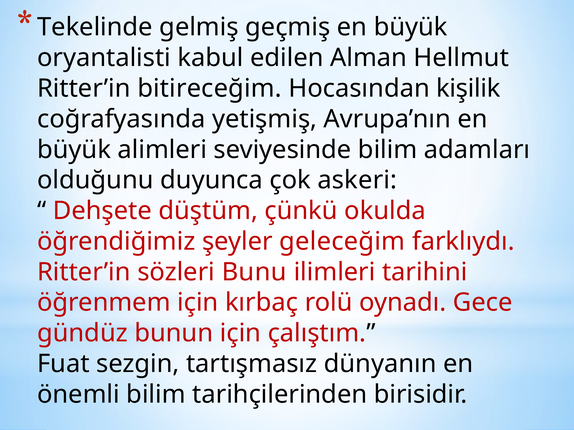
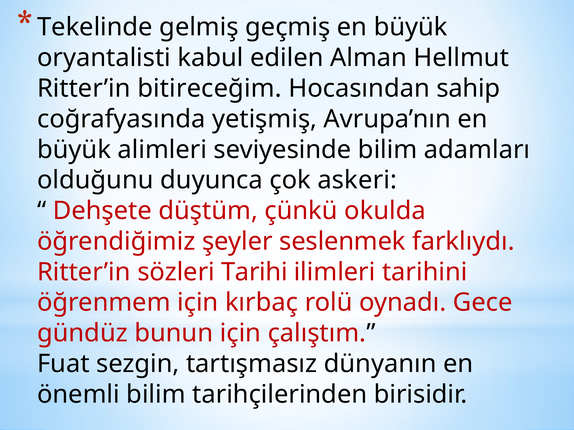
kişilik: kişilik -> sahip (468, 89)
geleceğim: geleceğim -> seslenmek (342, 242)
Bunu: Bunu -> Tarihi (254, 272)
